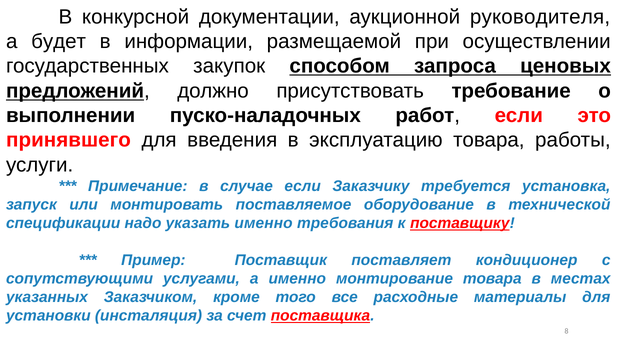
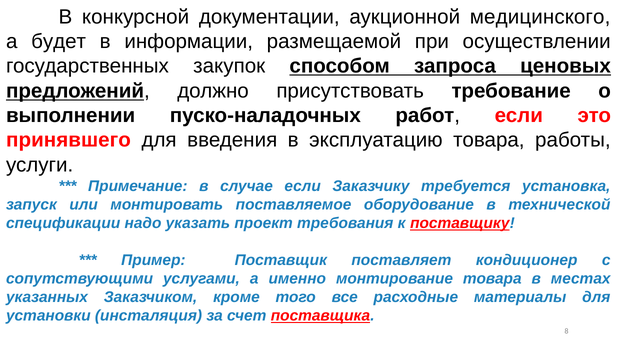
руководителя: руководителя -> медицинского (540, 17)
указать именно: именно -> проект (264, 223)
